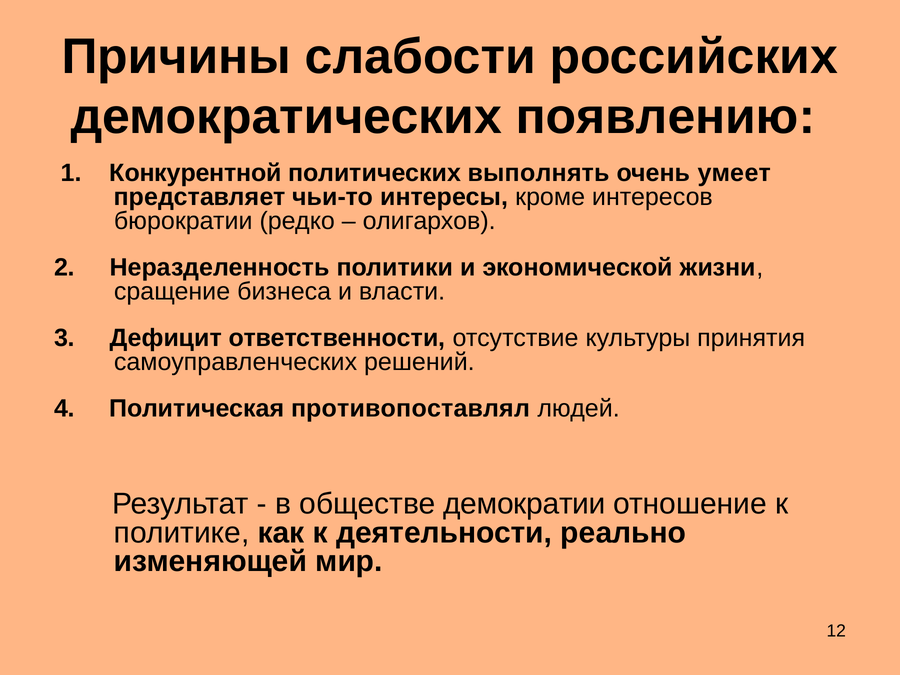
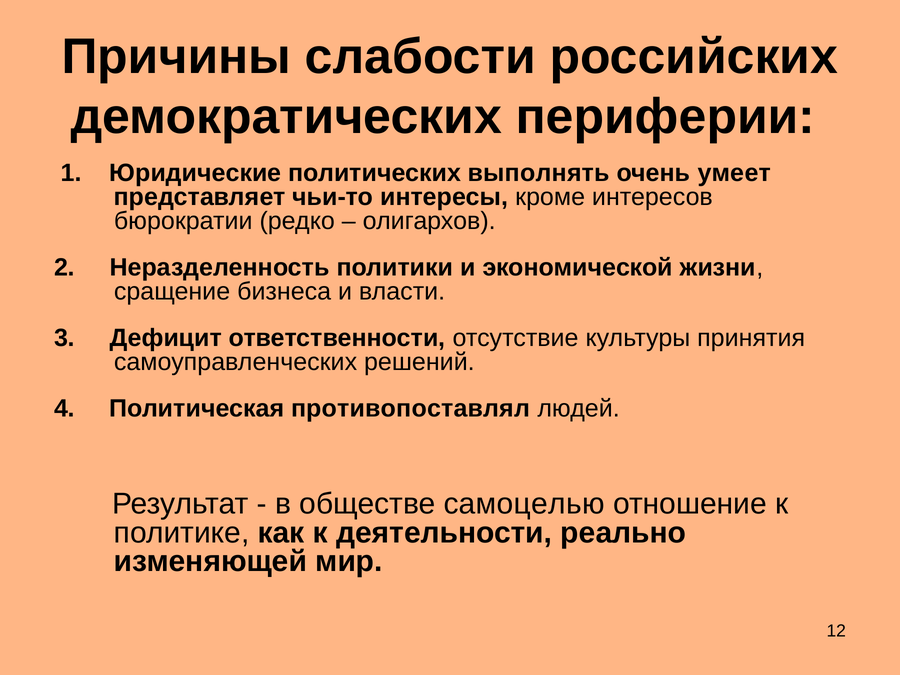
появлению: появлению -> периферии (665, 117)
Конкурентной: Конкурентной -> Юридические (195, 173)
демократии: демократии -> самоцелью (524, 504)
